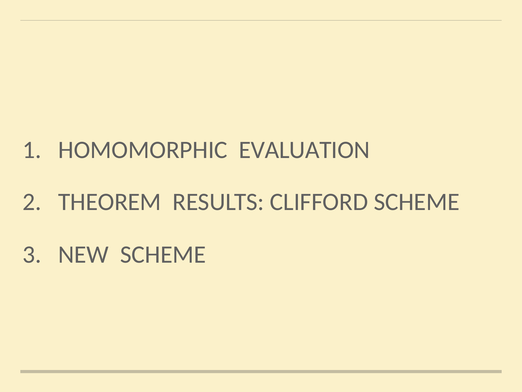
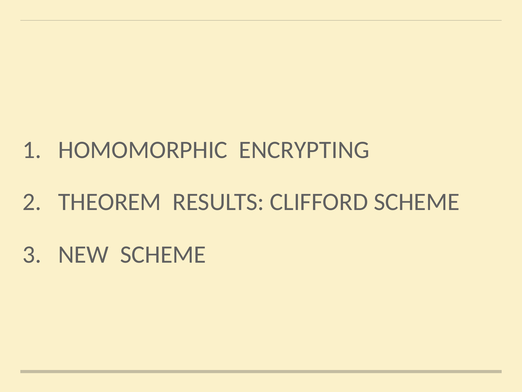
EVALUATION: EVALUATION -> ENCRYPTING (304, 150)
